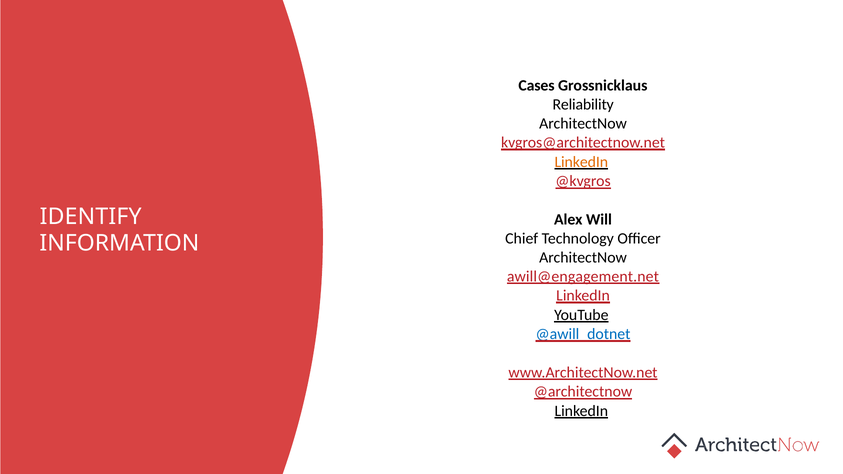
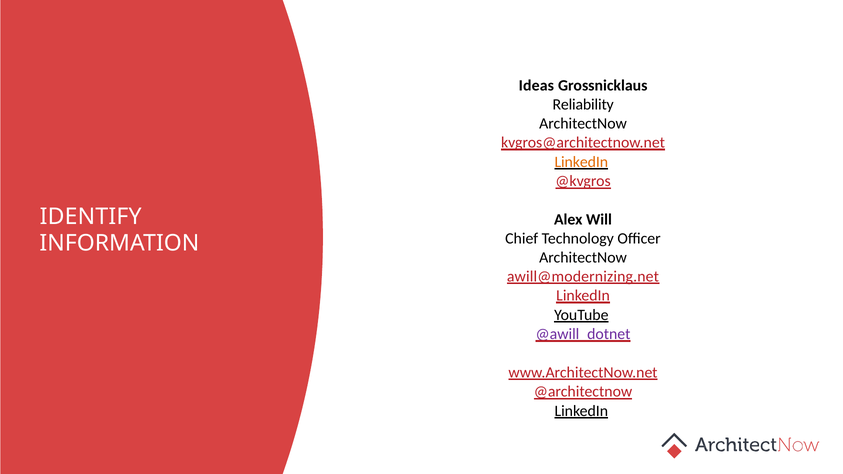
Cases: Cases -> Ideas (536, 86)
awill@engagement.net: awill@engagement.net -> awill@modernizing.net (583, 276)
@awill_dotnet colour: blue -> purple (583, 334)
